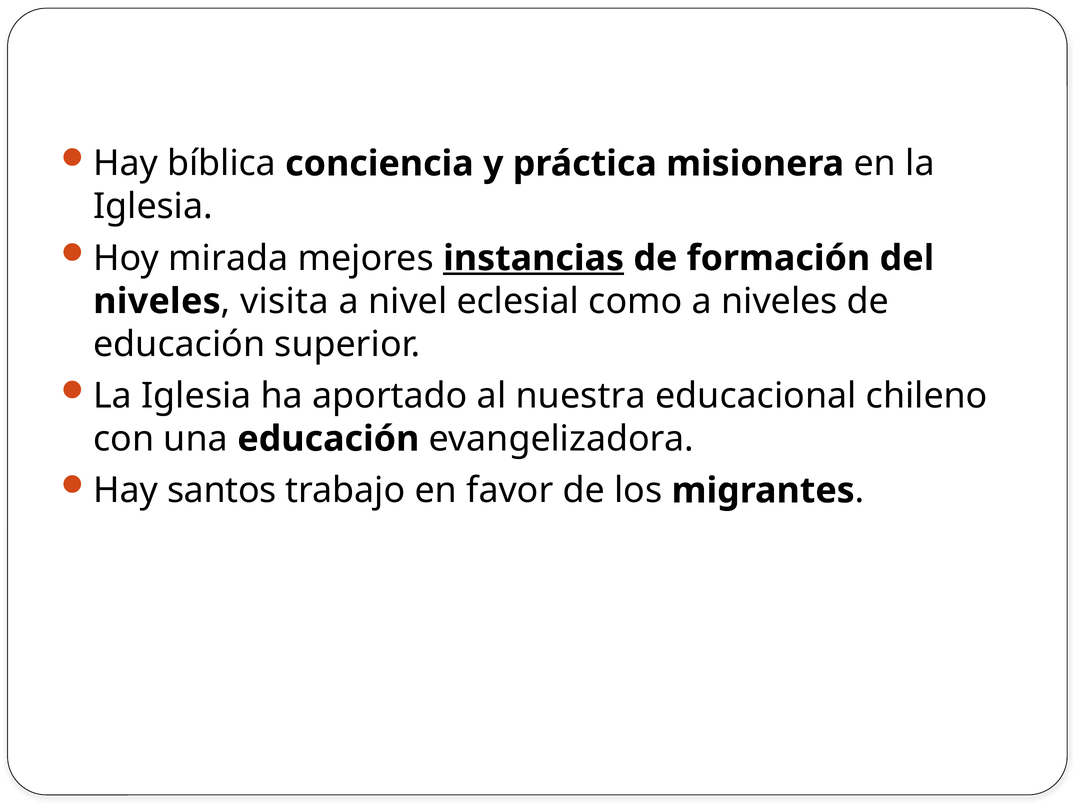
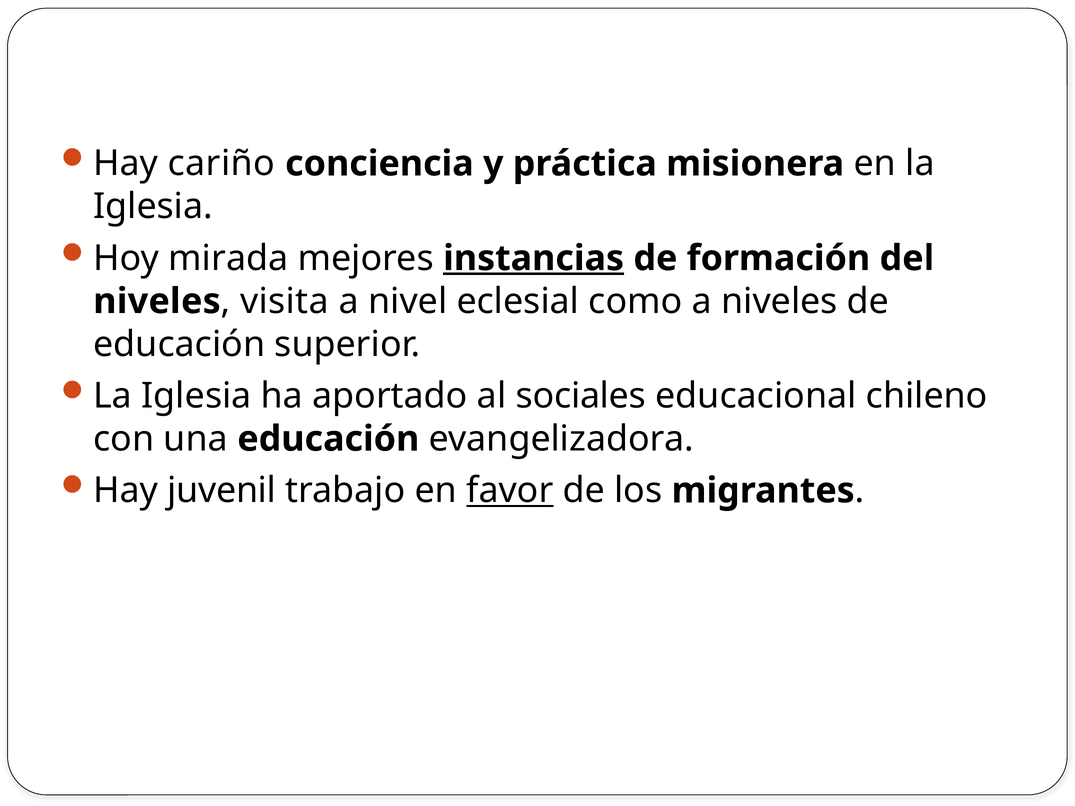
bíblica: bíblica -> cariño (221, 164)
nuestra: nuestra -> sociales (581, 396)
santos: santos -> juvenil (222, 491)
favor underline: none -> present (510, 491)
